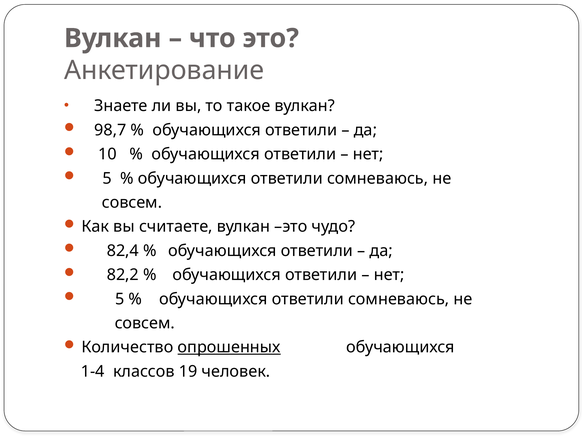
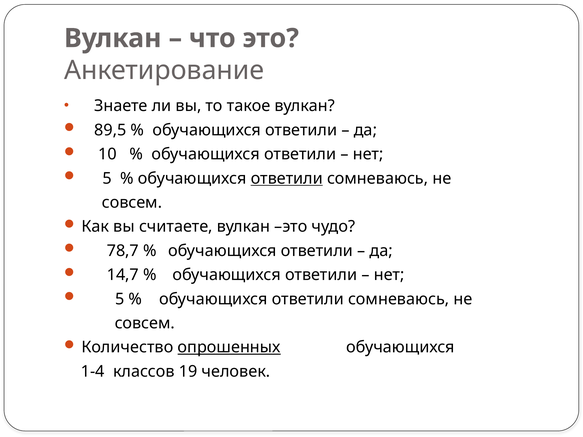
98,7: 98,7 -> 89,5 (110, 130)
ответили underline: none -> present (287, 178)
82,4: 82,4 -> 78,7 (123, 251)
82,2: 82,2 -> 14,7 (123, 275)
